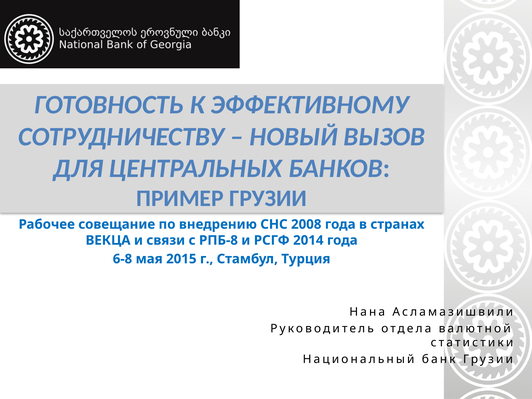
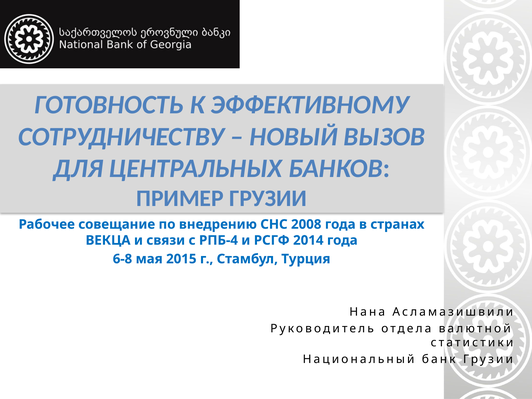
РПБ-8: РПБ-8 -> РПБ-4 (218, 240)
